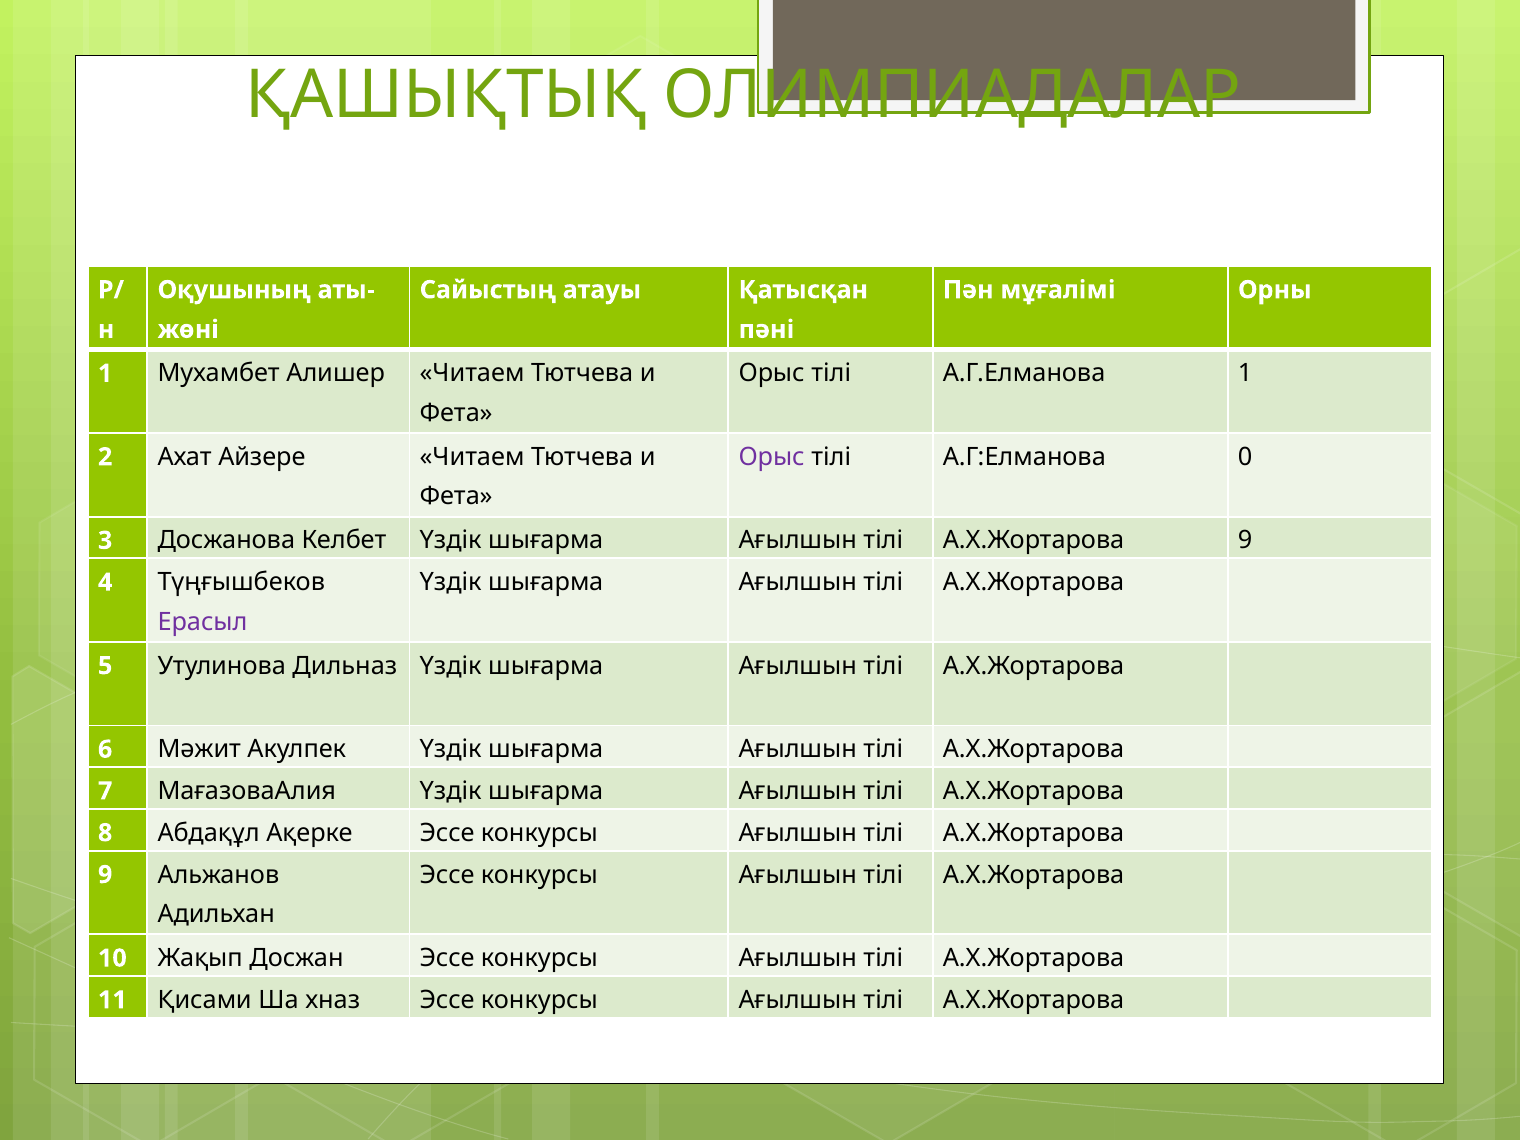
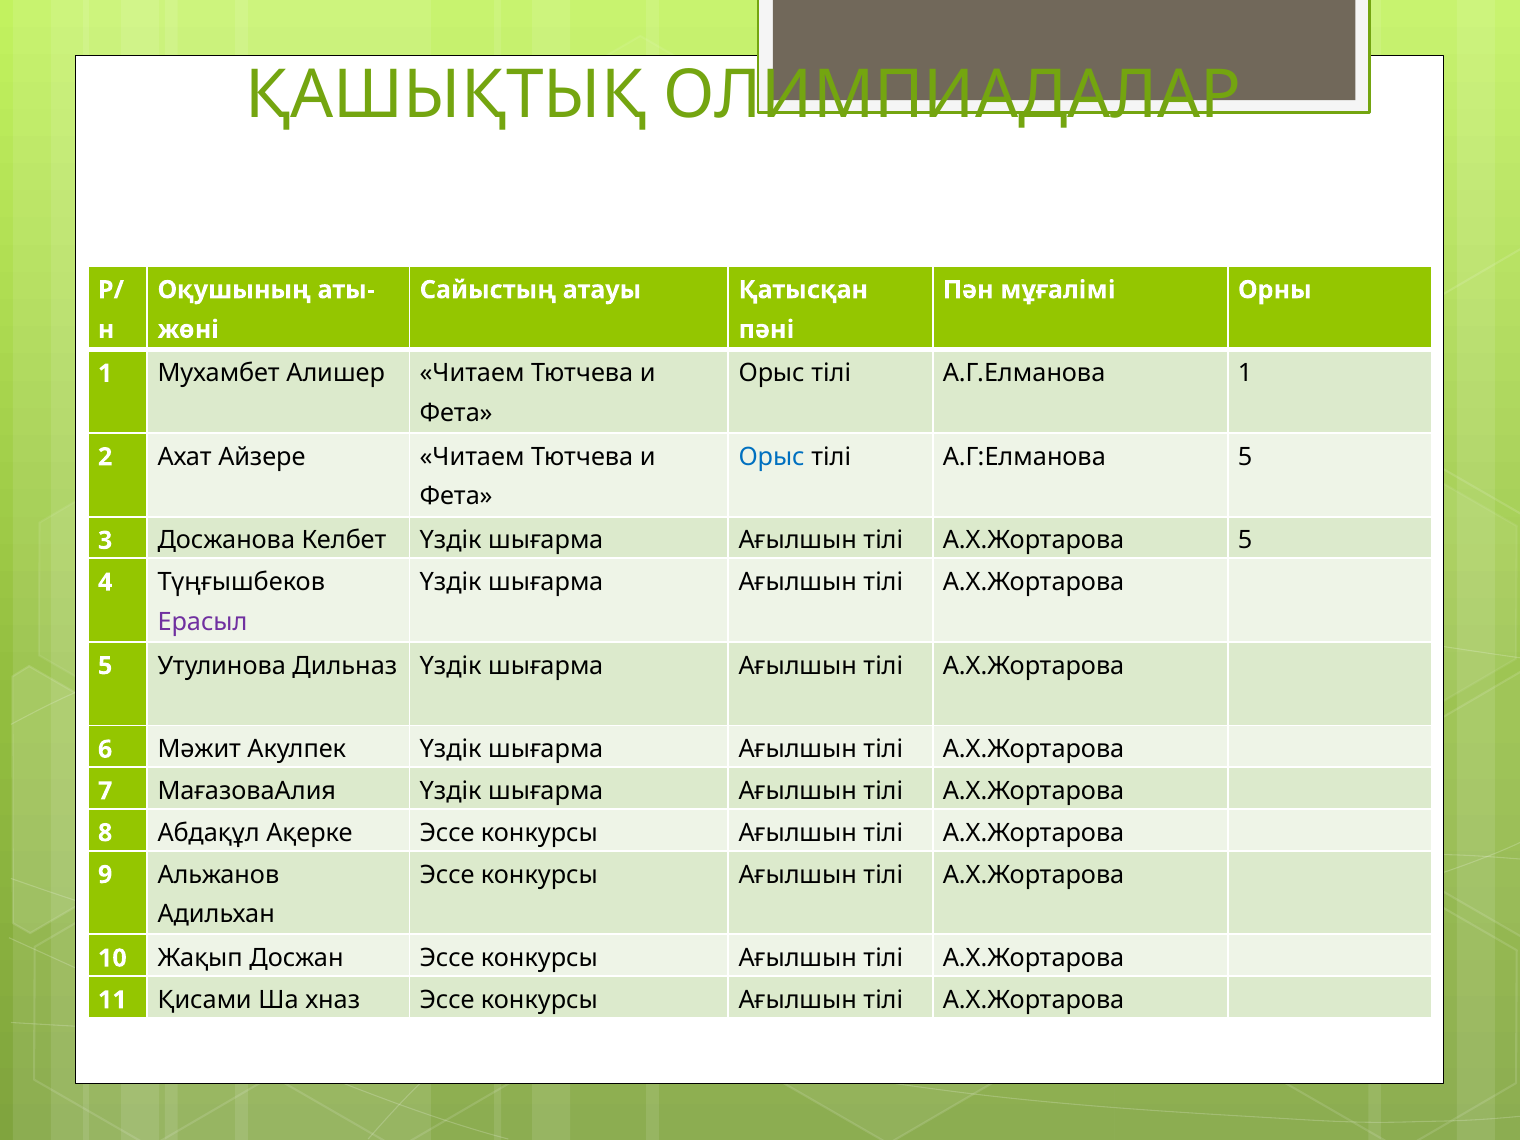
Орыс colour: purple -> blue (772, 457)
А.Г:Елманова 0: 0 -> 5 (1245, 457)
9: 9 -> 5 (1245, 541)
